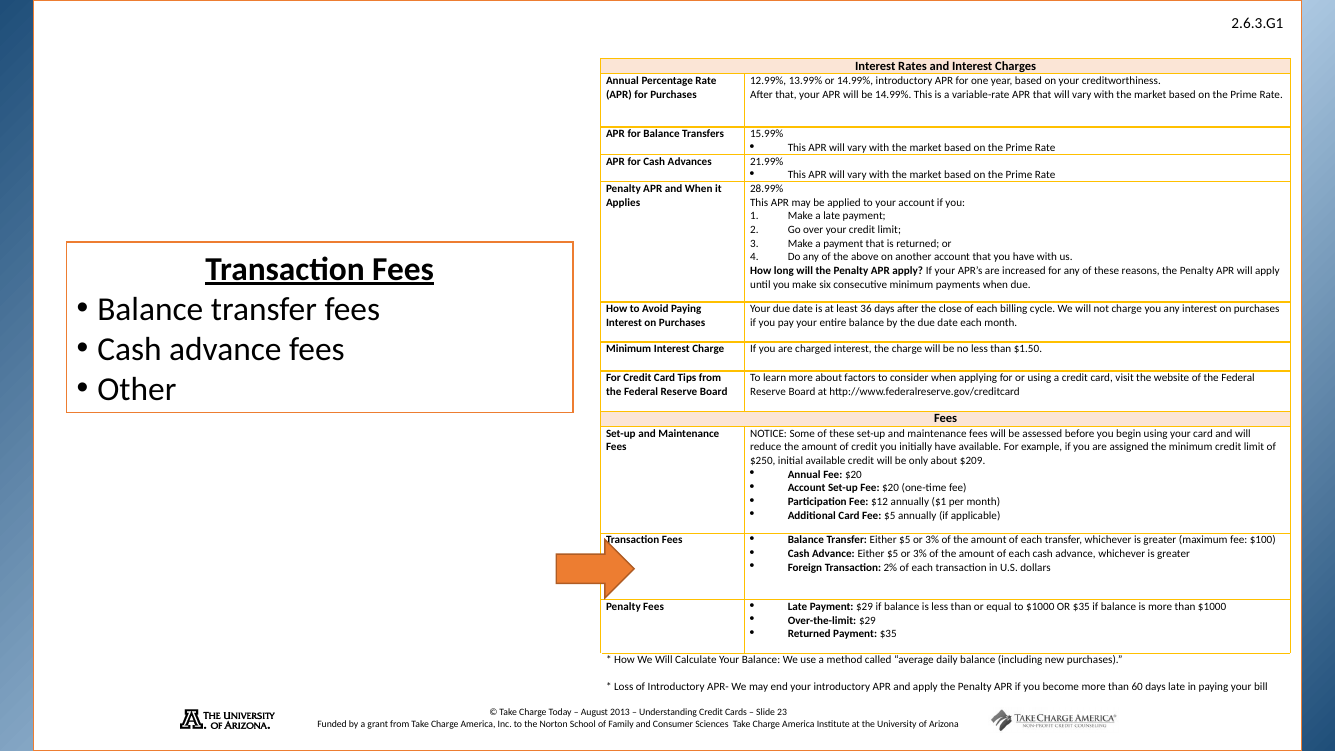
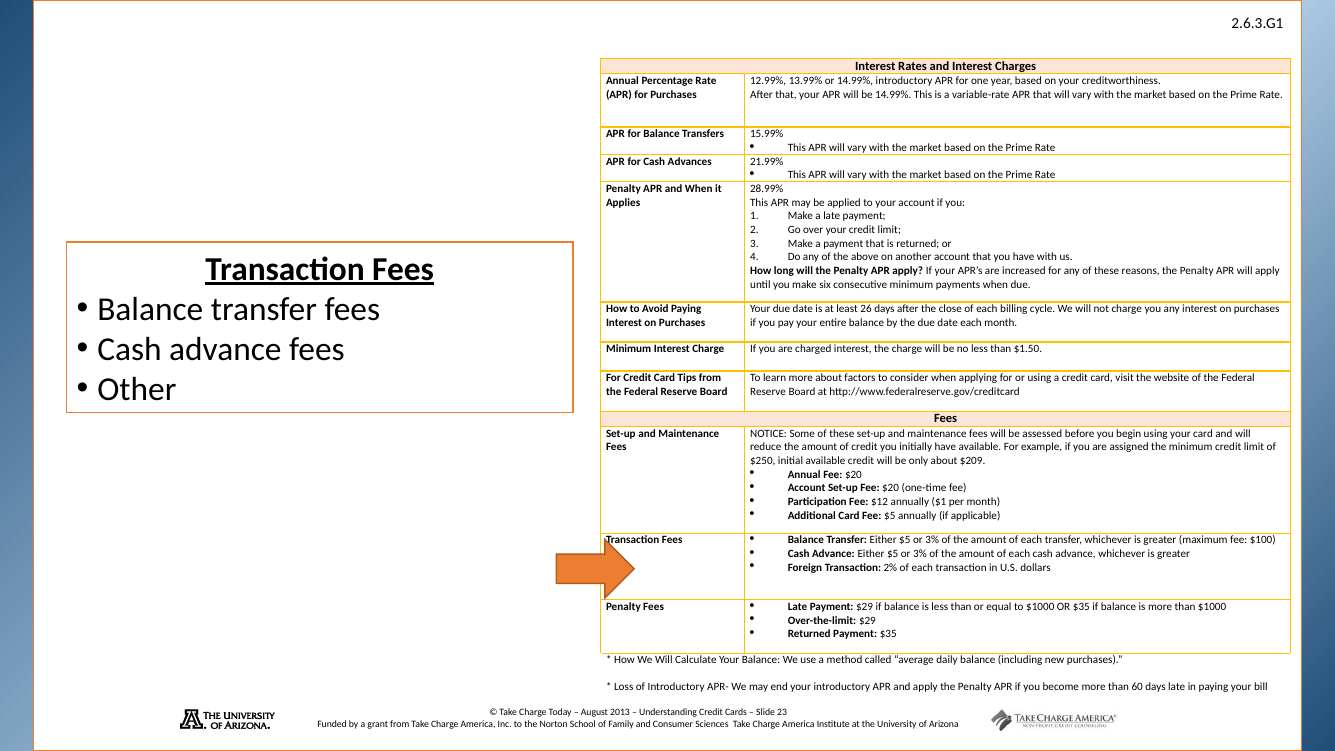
36: 36 -> 26 (866, 309)
